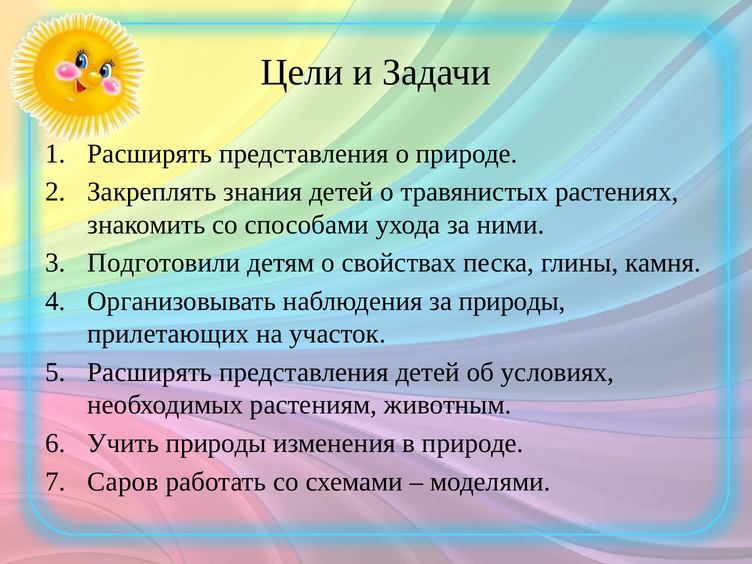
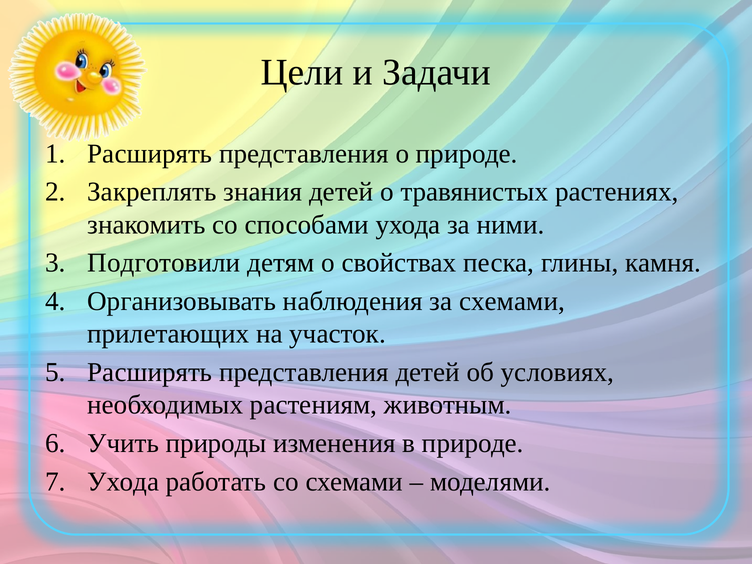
за природы: природы -> схемами (512, 301)
Саров: Саров -> Ухода (123, 482)
